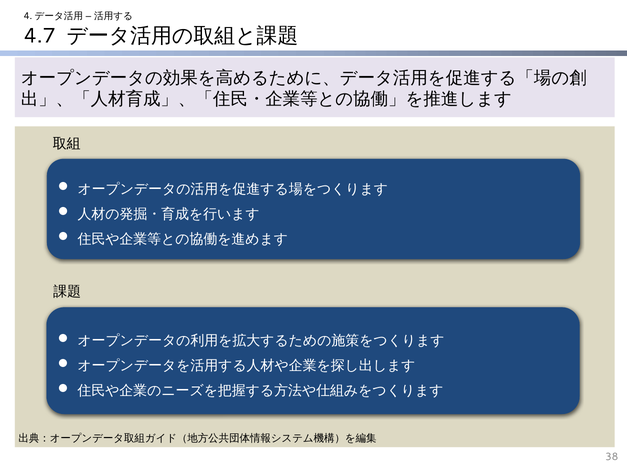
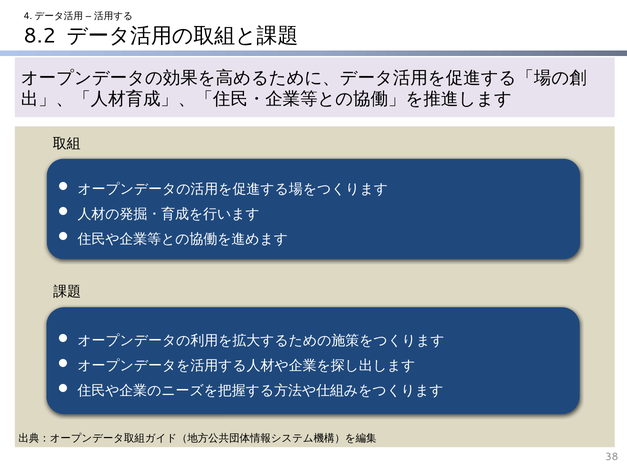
4.7: 4.7 -> 8.2 (40, 36)
